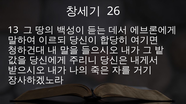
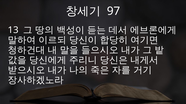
26: 26 -> 97 (114, 11)
